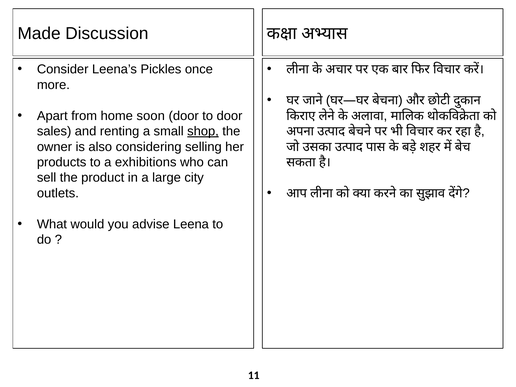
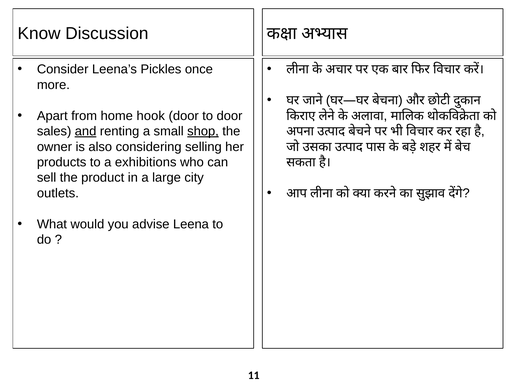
Made: Made -> Know (39, 33)
soon: soon -> hook (151, 116)
and underline: none -> present (86, 131)
